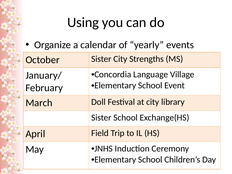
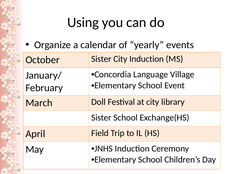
City Strengths: Strengths -> Induction (147, 59)
